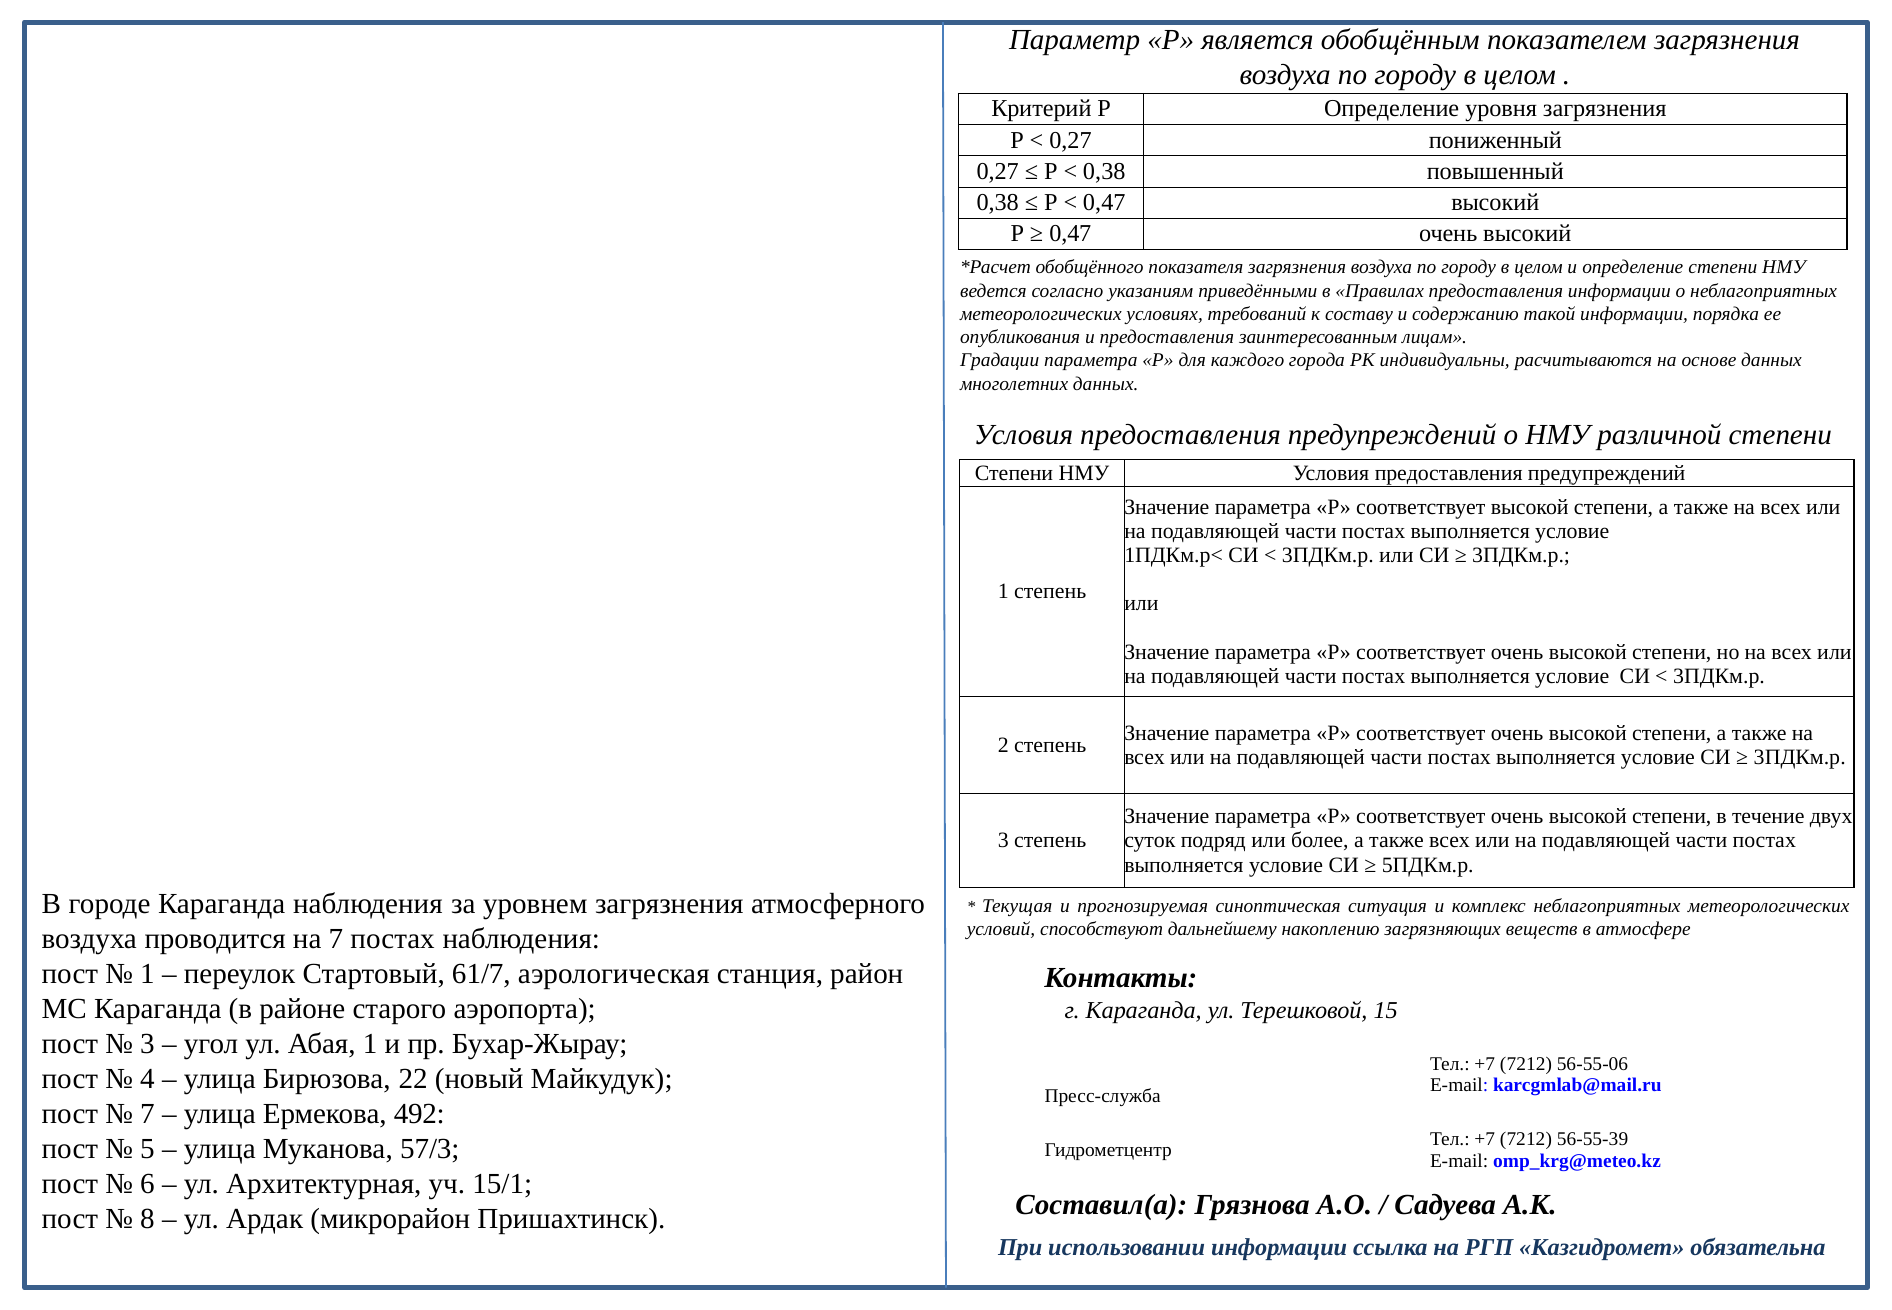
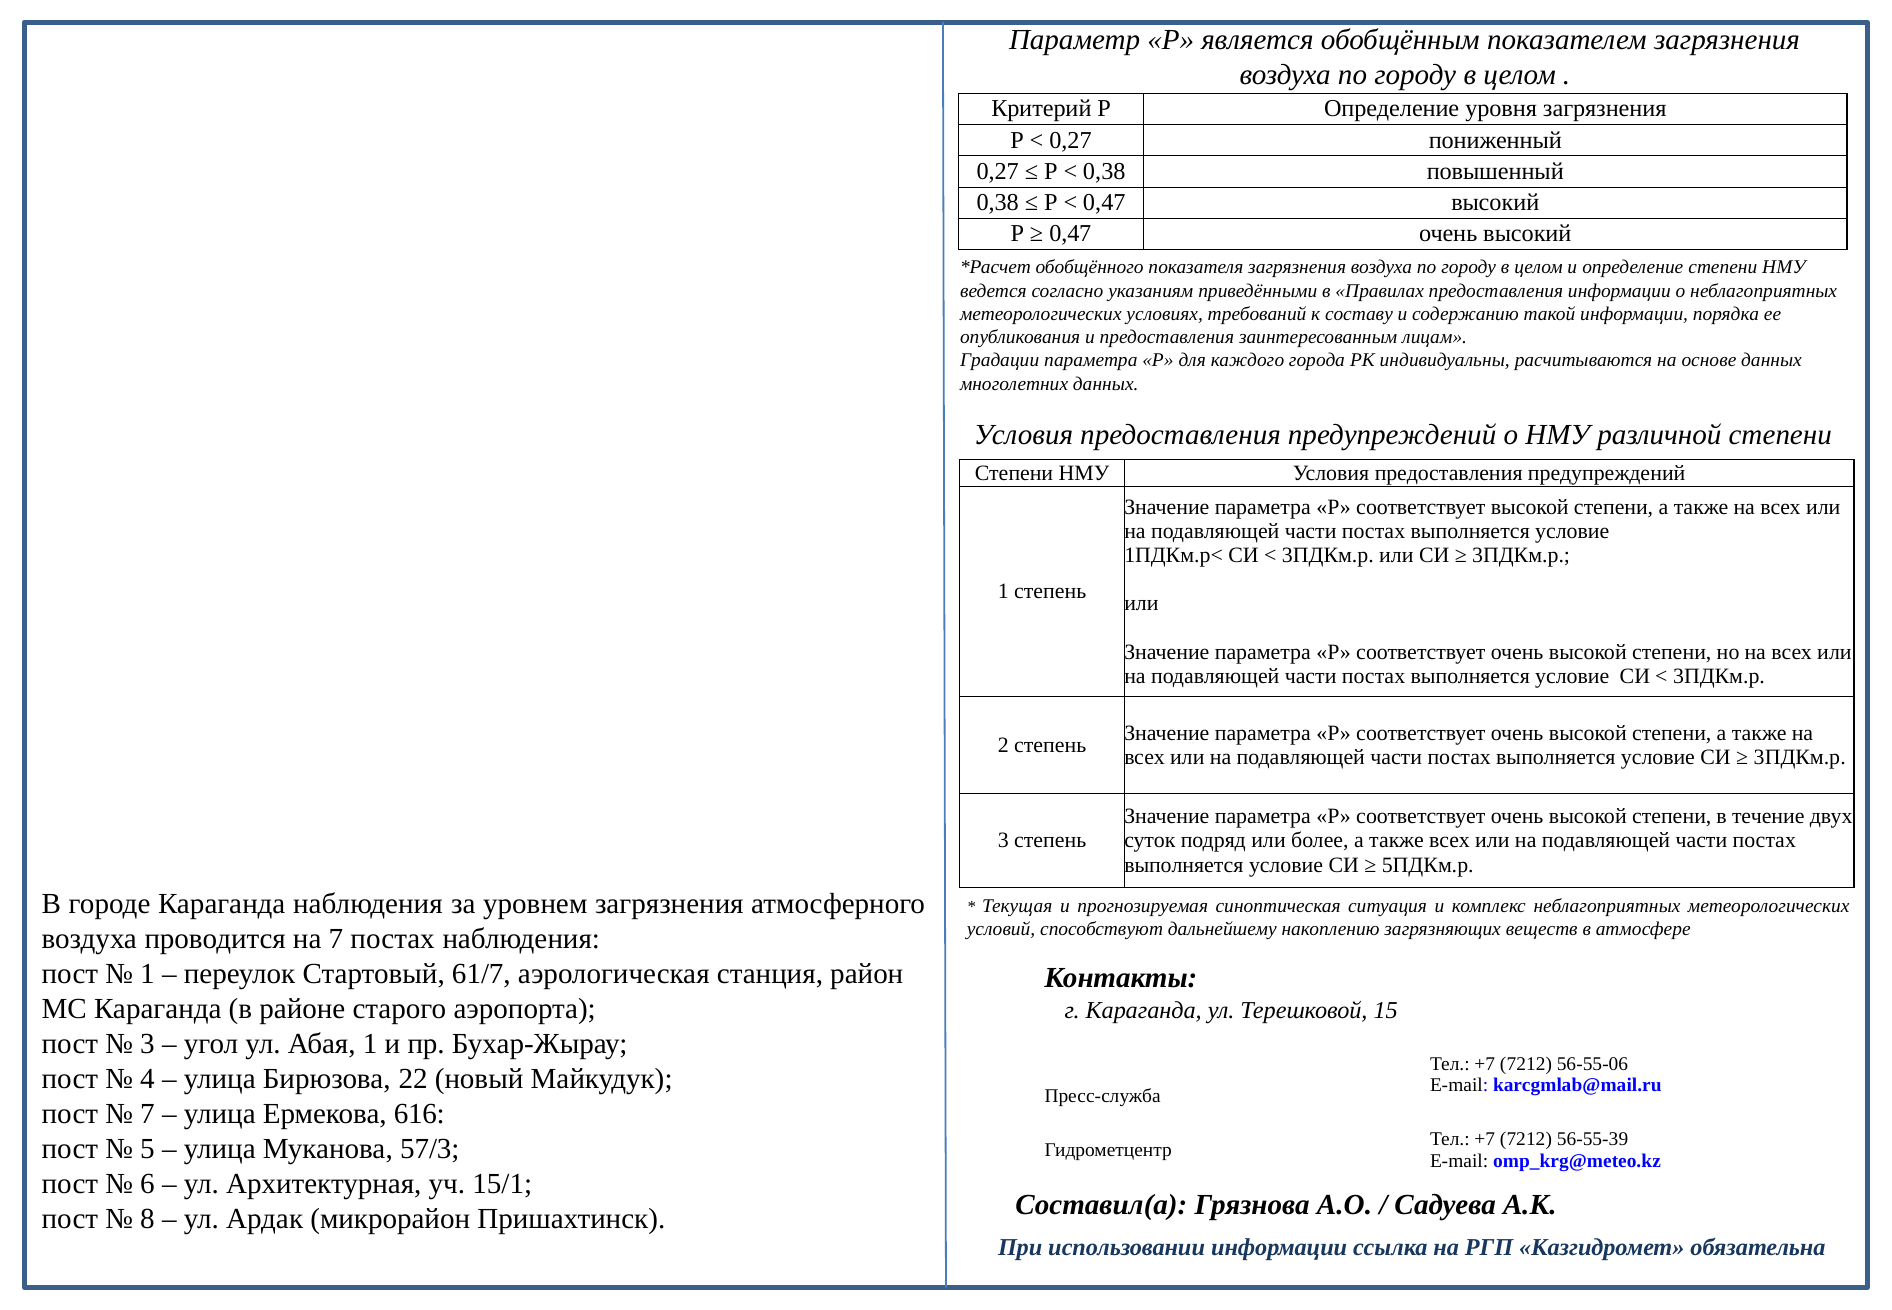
492: 492 -> 616 (419, 1114)
